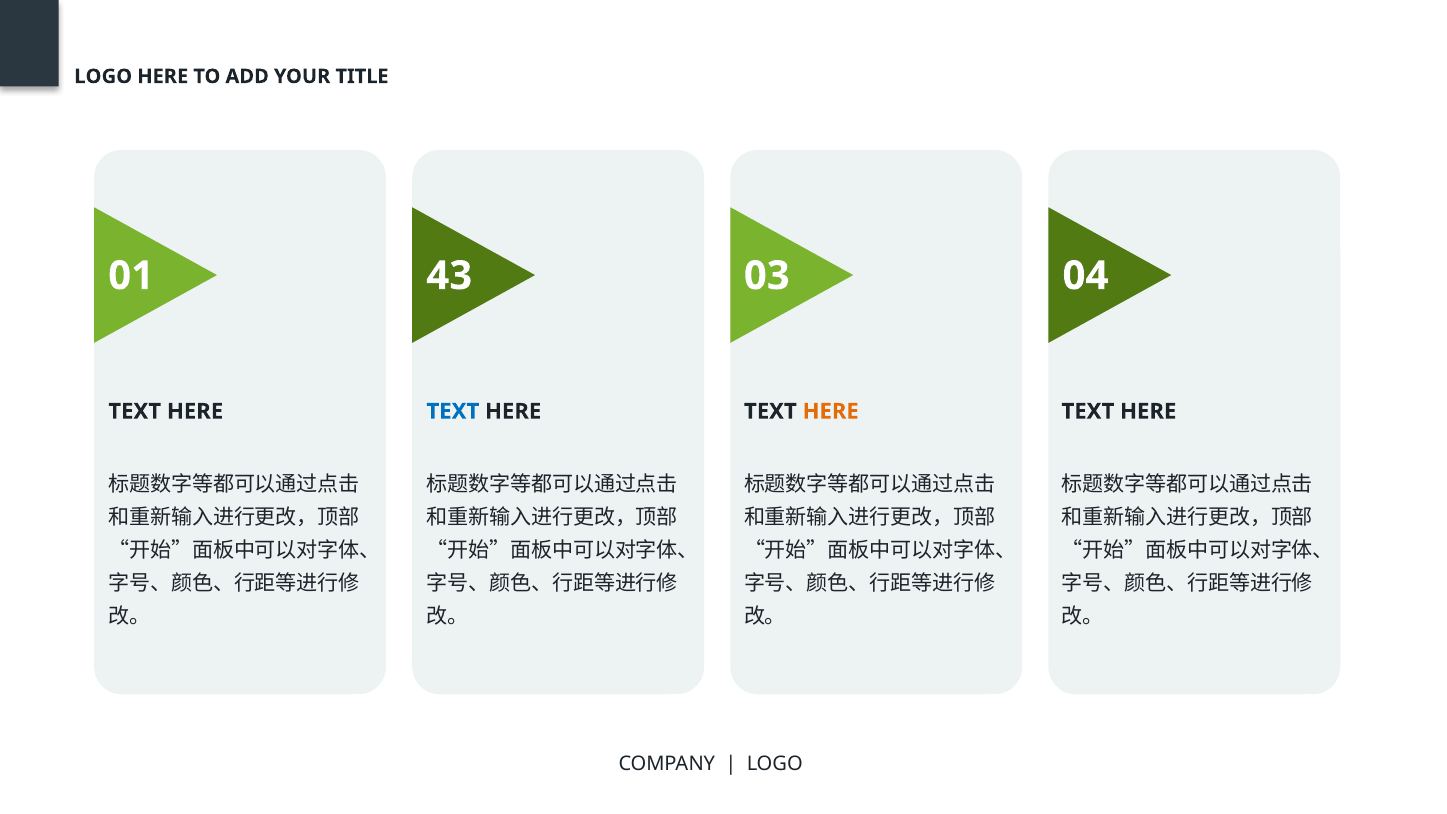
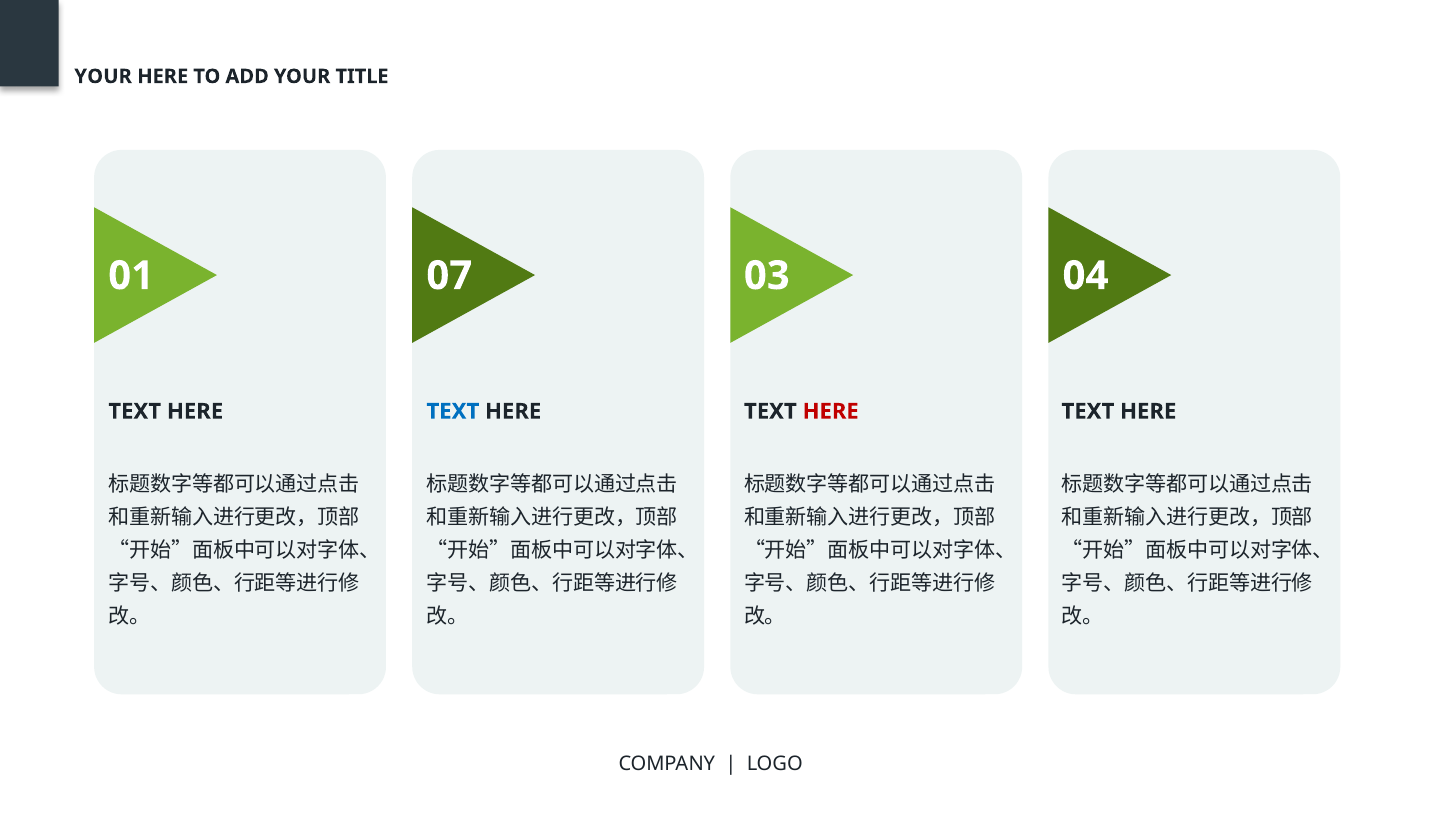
LOGO: LOGO -> YOUR (103, 76)
43: 43 -> 07 (449, 276)
HERE colour: orange -> red (831, 411)
